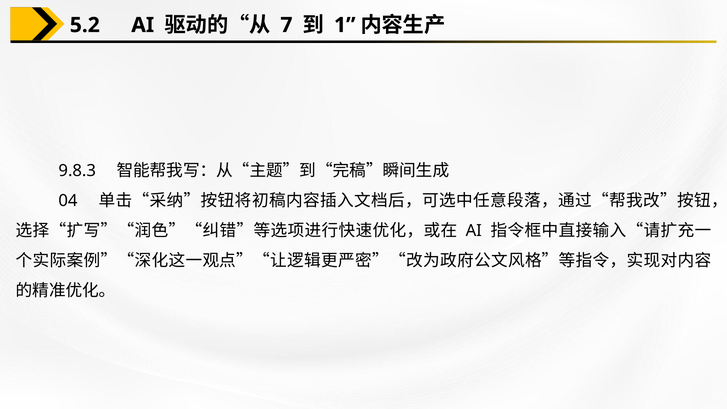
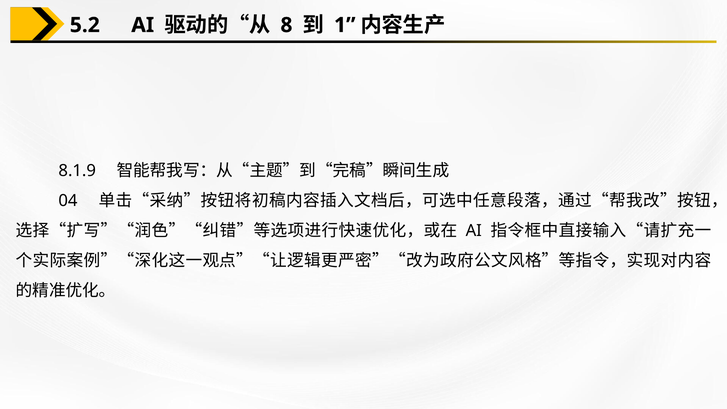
7: 7 -> 8 (286, 25)
9.8.3: 9.8.3 -> 8.1.9 (77, 171)
